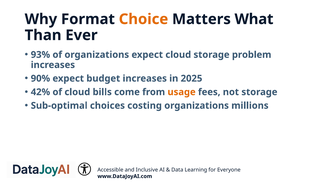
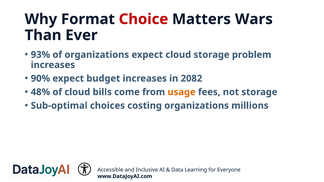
Choice colour: orange -> red (143, 19)
What: What -> Wars (254, 19)
2025: 2025 -> 2082 (191, 79)
42%: 42% -> 48% (40, 92)
